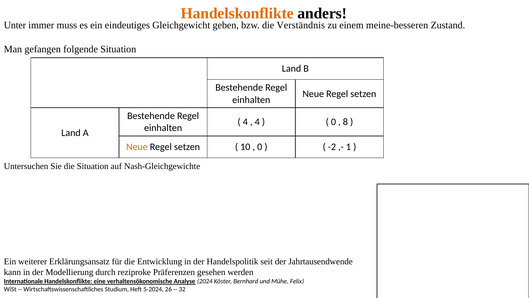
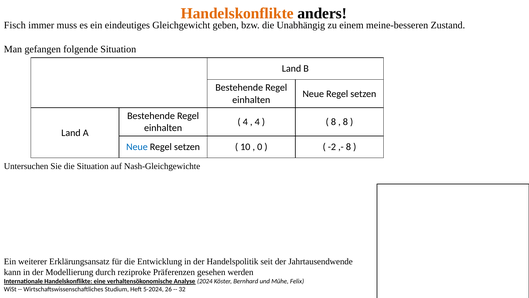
Unter: Unter -> Fisch (15, 25)
Verständnis: Verständnis -> Unabhängig (301, 25)
0: 0 -> 8 (333, 122)
Neue colour: orange -> blue (137, 147)
1: 1 -> 8 (348, 147)
